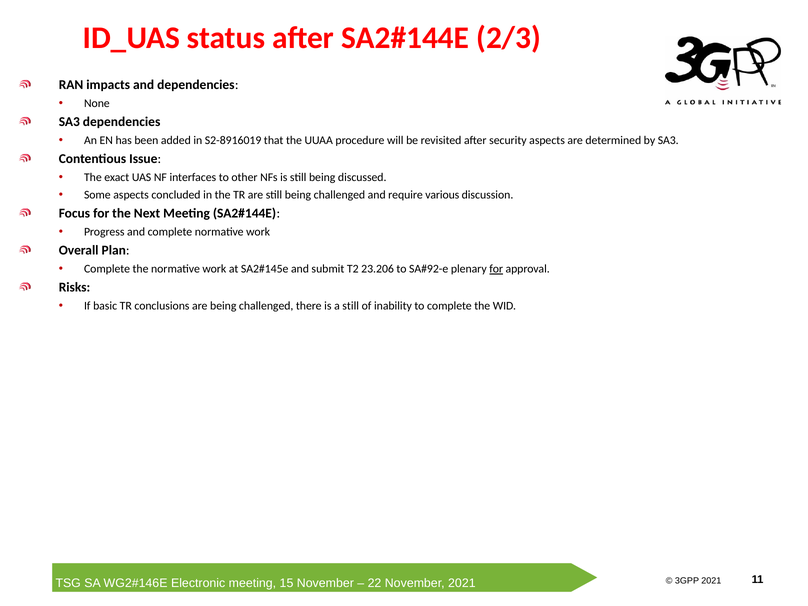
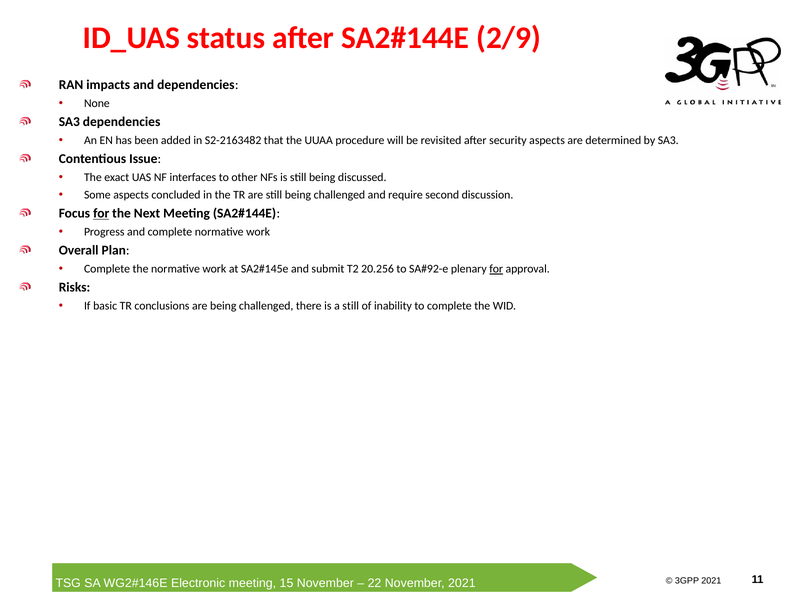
2/3: 2/3 -> 2/9 (509, 38)
S2-8916019: S2-8916019 -> S2-2163482 (233, 140)
various: various -> second (442, 195)
for underline: none -> present (101, 213)
23.206: 23.206 -> 20.256 (378, 269)
